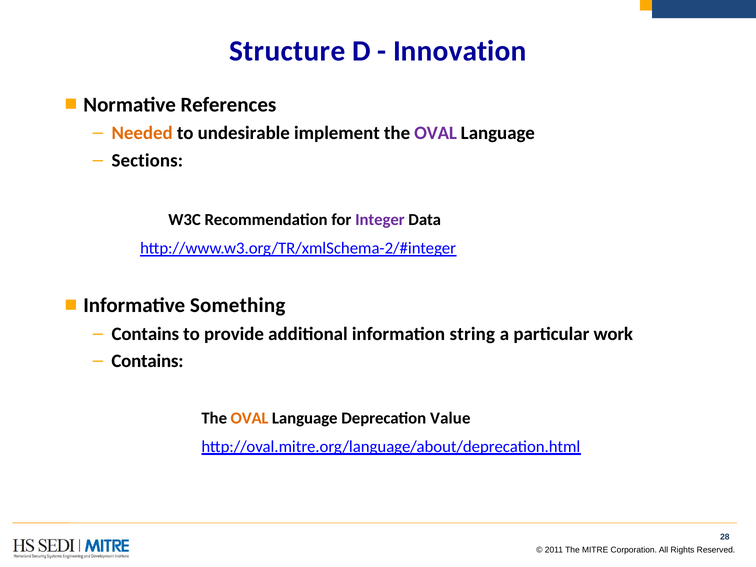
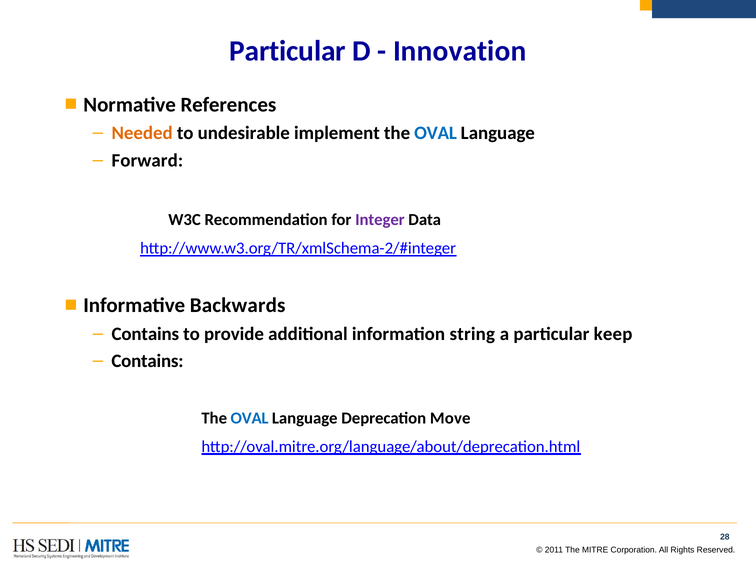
Structure: Structure -> Particular (288, 51)
OVAL colour: purple -> blue (436, 133)
Sections: Sections -> Forward (147, 160)
Something: Something -> Backwards (238, 305)
work: work -> keep (613, 334)
OVAL colour: orange -> blue (250, 418)
Value: Value -> Move (450, 418)
